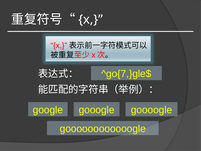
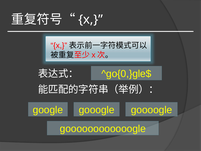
^go{7,}gle$: ^go{7,}gle$ -> ^go{0,}gle$ (126, 74)
